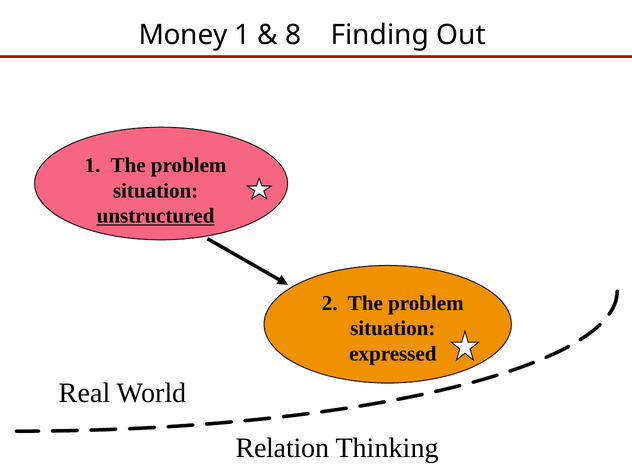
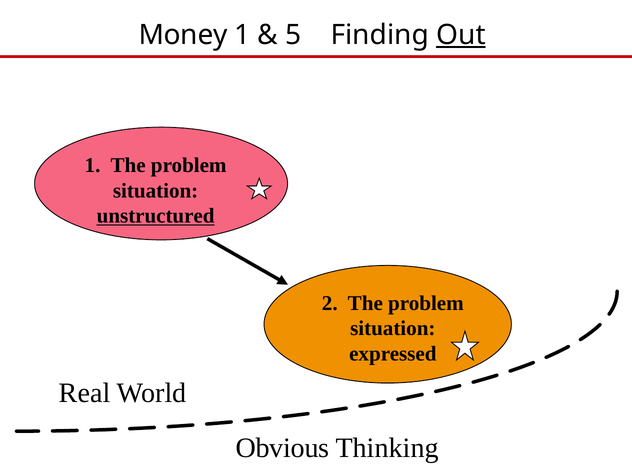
8: 8 -> 5 (293, 35)
Out underline: none -> present (461, 35)
Relation: Relation -> Obvious (282, 448)
